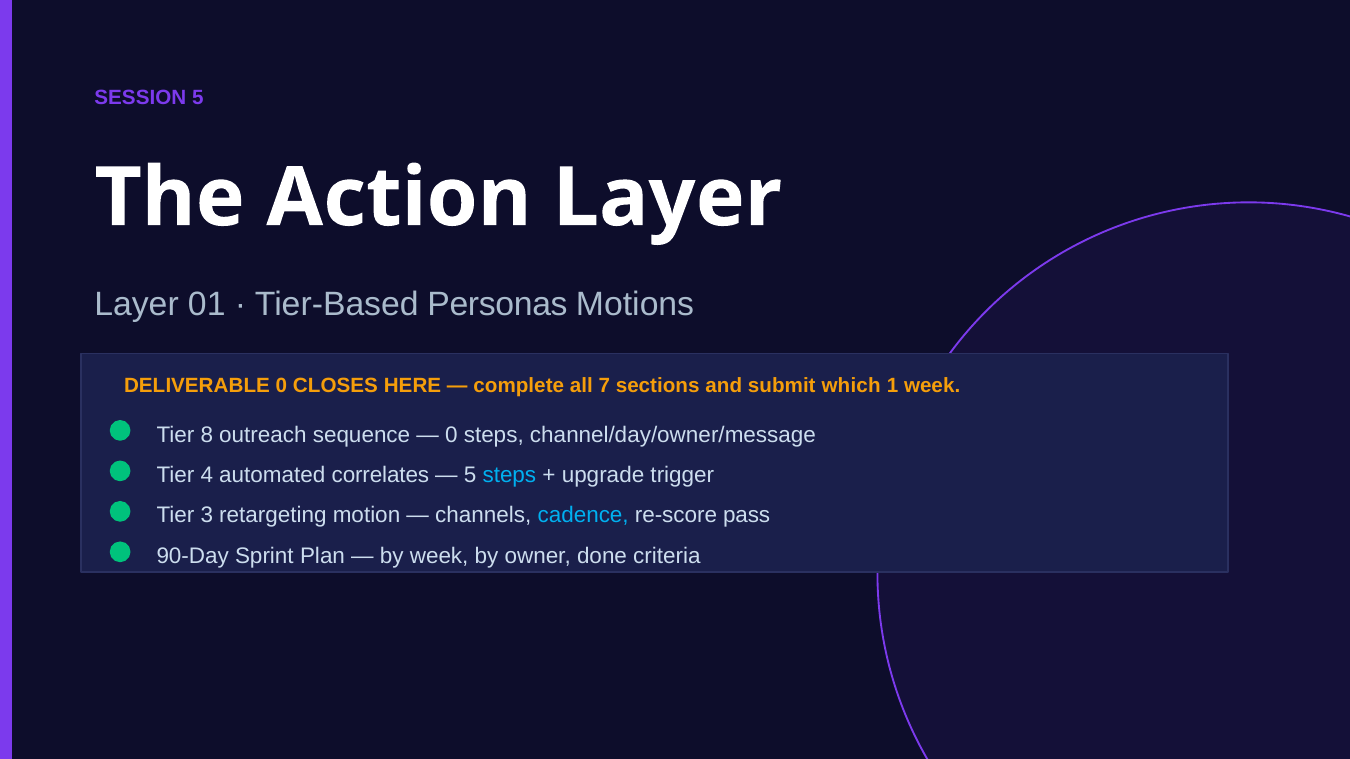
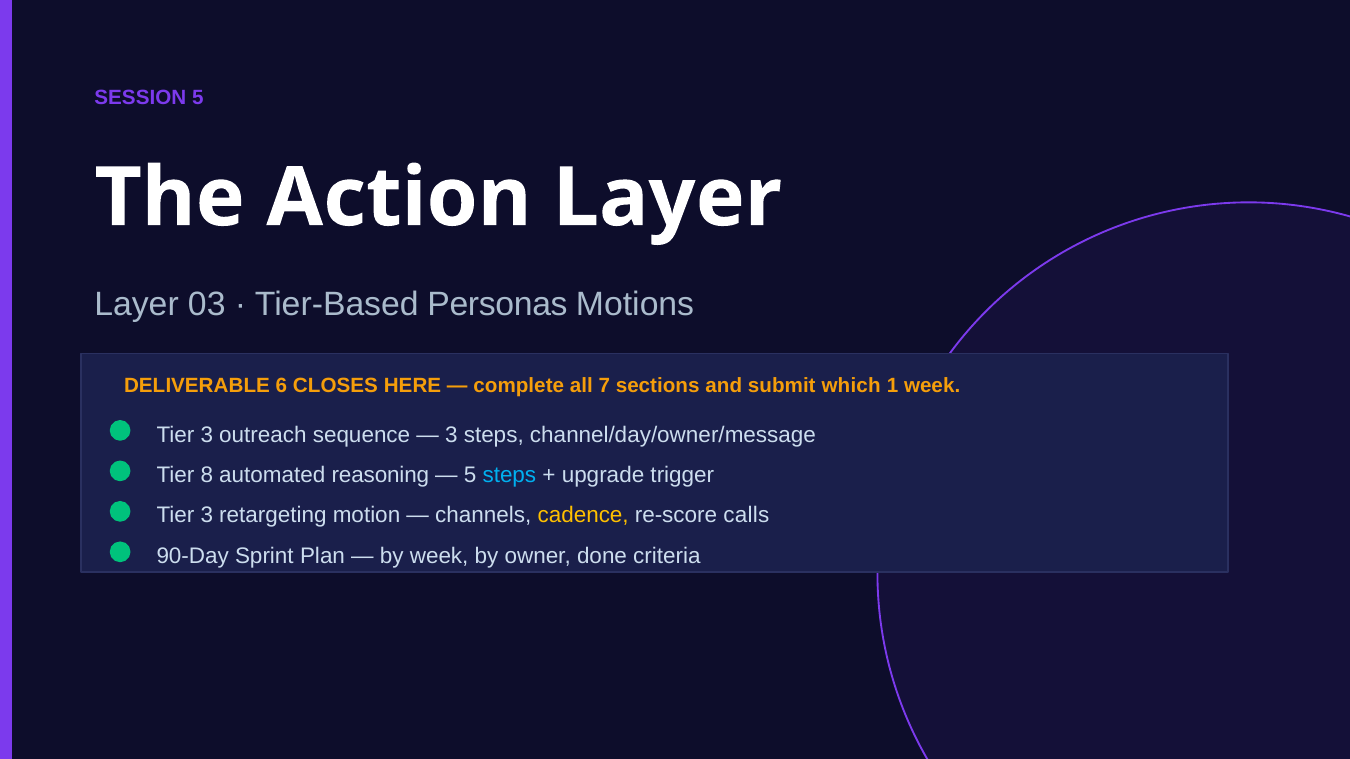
01: 01 -> 03 (207, 305)
DELIVERABLE 0: 0 -> 6 (281, 386)
8: 8 -> 3 (207, 435)
0: 0 -> 3 (451, 435)
4: 4 -> 8 (207, 475)
correlates: correlates -> reasoning (380, 475)
cadence colour: light blue -> yellow (583, 516)
pass: pass -> calls (746, 516)
